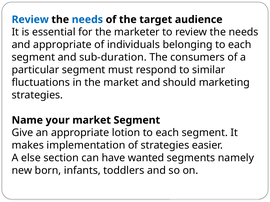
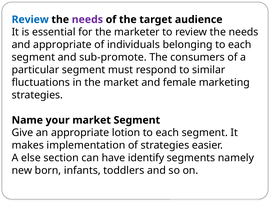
needs colour: blue -> purple (87, 20)
sub-duration: sub-duration -> sub-promote (113, 57)
should: should -> female (180, 83)
wanted: wanted -> identify (146, 158)
